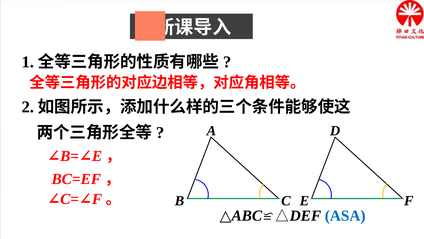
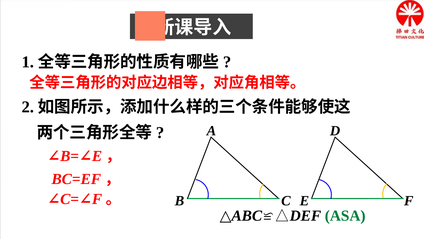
ASA colour: blue -> green (345, 215)
